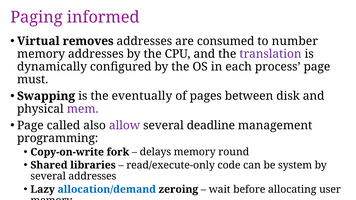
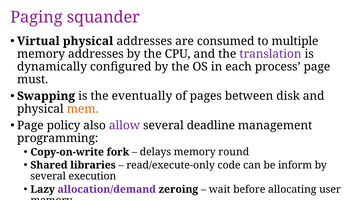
informed: informed -> squander (103, 17)
Virtual removes: removes -> physical (88, 41)
number: number -> multiple (295, 41)
mem colour: purple -> orange (83, 109)
called: called -> policy (64, 126)
system: system -> inform (295, 165)
several addresses: addresses -> execution (92, 177)
allocation/demand colour: blue -> purple (107, 190)
